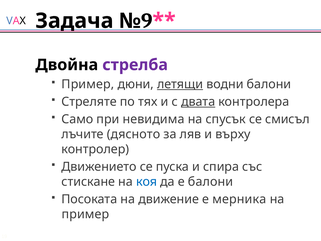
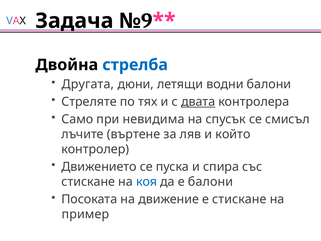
стрелба colour: purple -> blue (135, 65)
Пример: Пример -> Другата (88, 84)
летящи underline: present -> none (180, 84)
дясното: дясното -> въртене (134, 134)
върху: върху -> който (233, 134)
е мерника: мерника -> стискане (239, 199)
